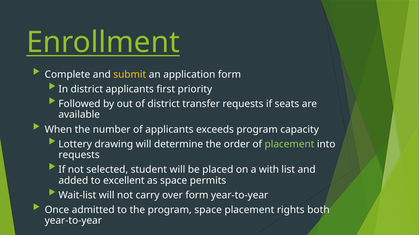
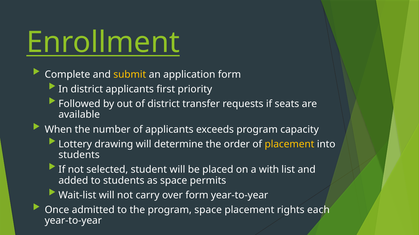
placement colour: light green -> yellow (289, 145)
requests: requests -> students (79, 155)
to excellent: excellent -> students (124, 181)
both: both -> each (318, 210)
